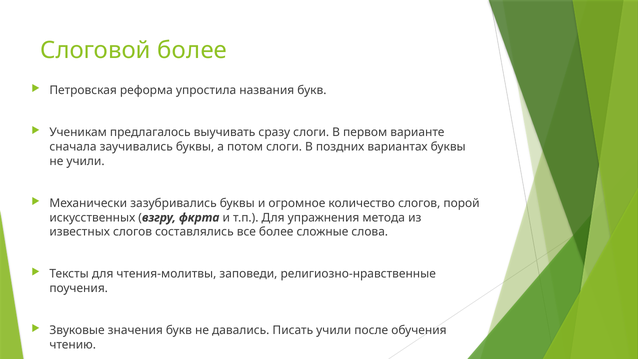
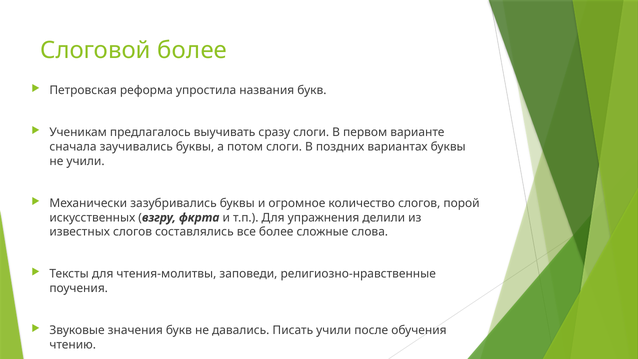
метода: метода -> делили (384, 218)
